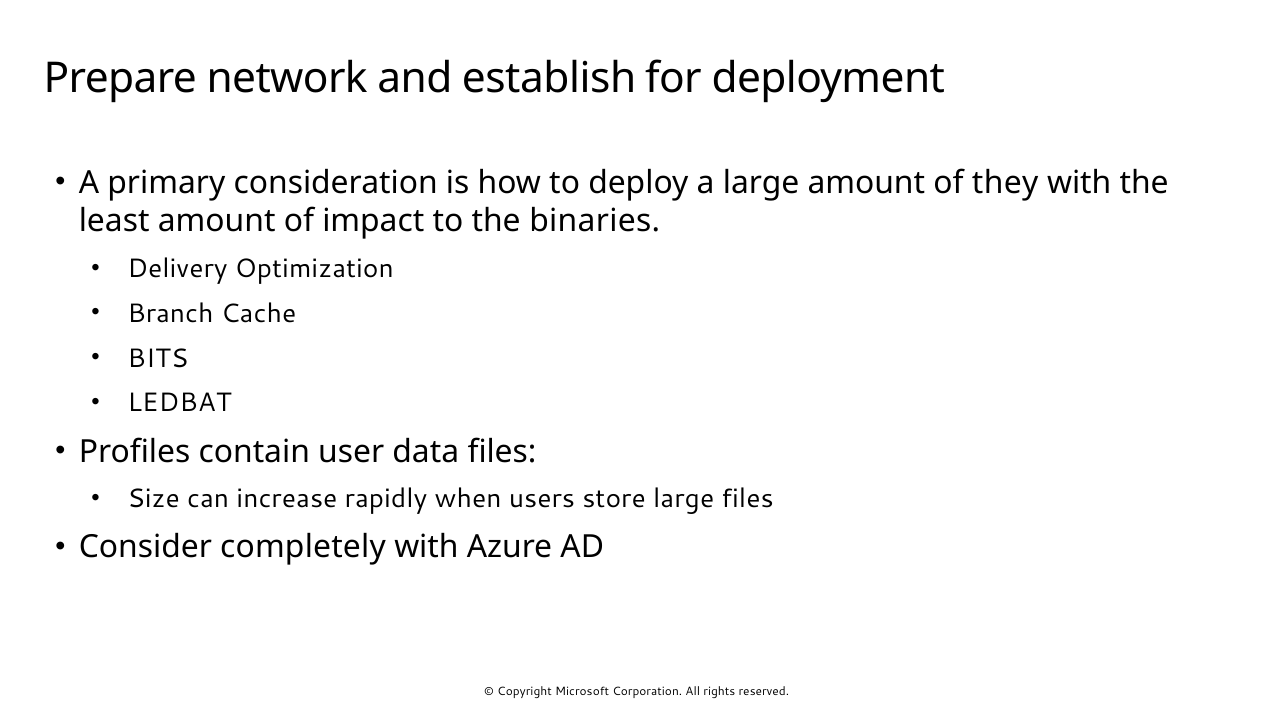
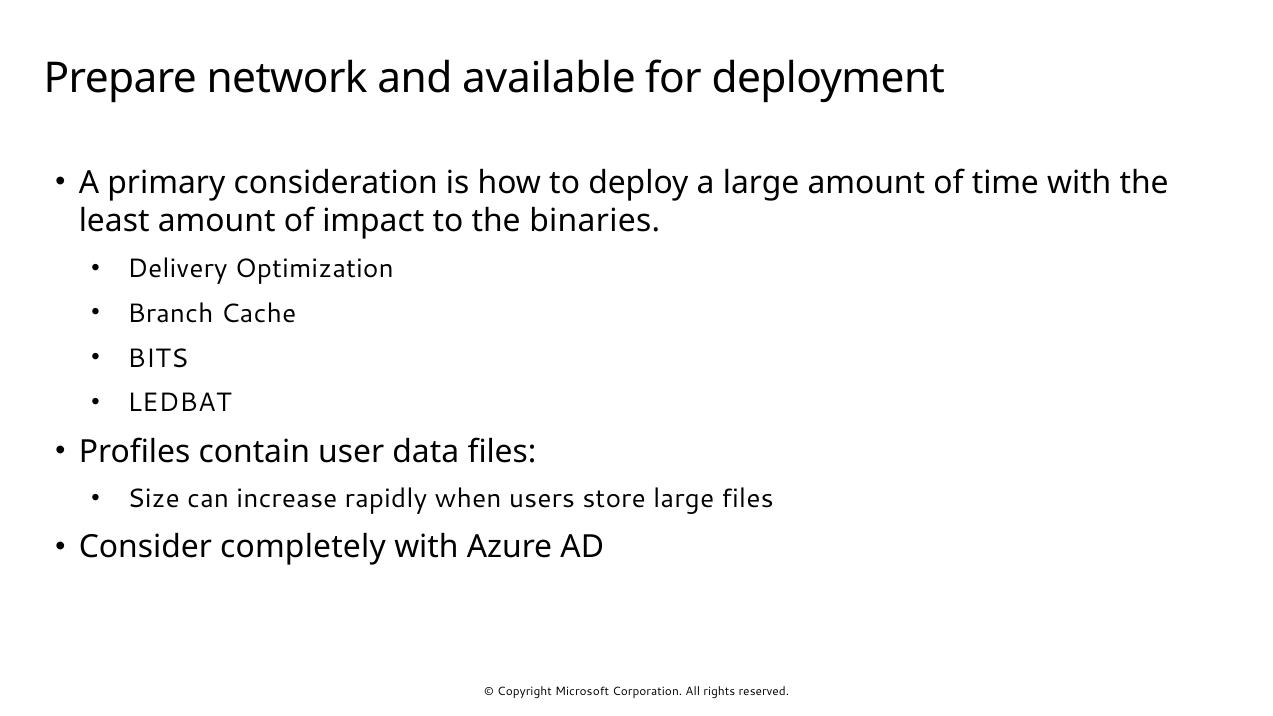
establish: establish -> available (549, 78)
they: they -> time (1005, 183)
